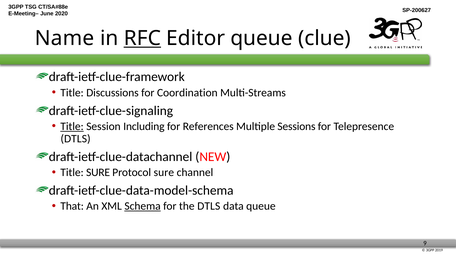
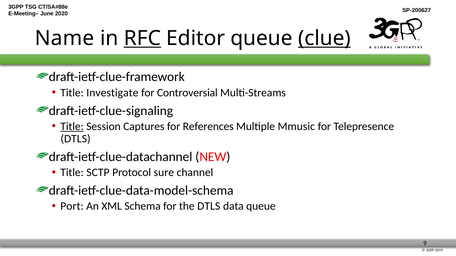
clue underline: none -> present (324, 38)
Discussions: Discussions -> Investigate (112, 93)
Coordination: Coordination -> Controversial (187, 93)
Including: Including -> Captures (144, 127)
Sessions: Sessions -> Mmusic (296, 127)
Title SURE: SURE -> SCTP (98, 173)
That: That -> Port (72, 207)
Schema underline: present -> none (143, 207)
